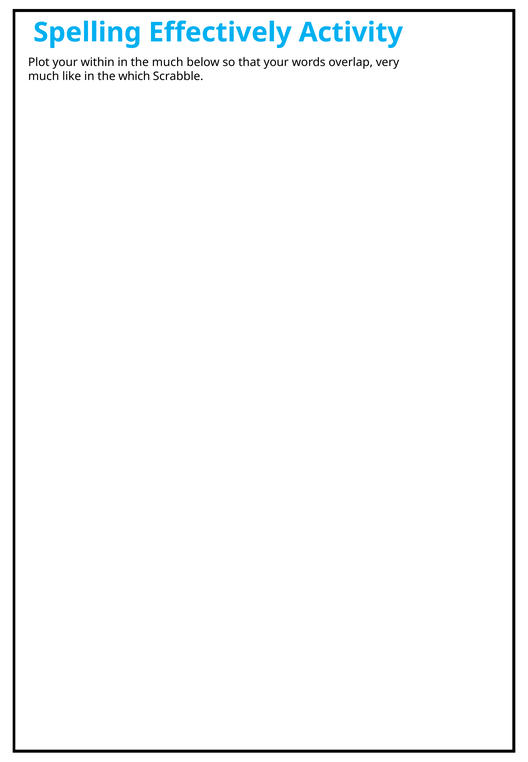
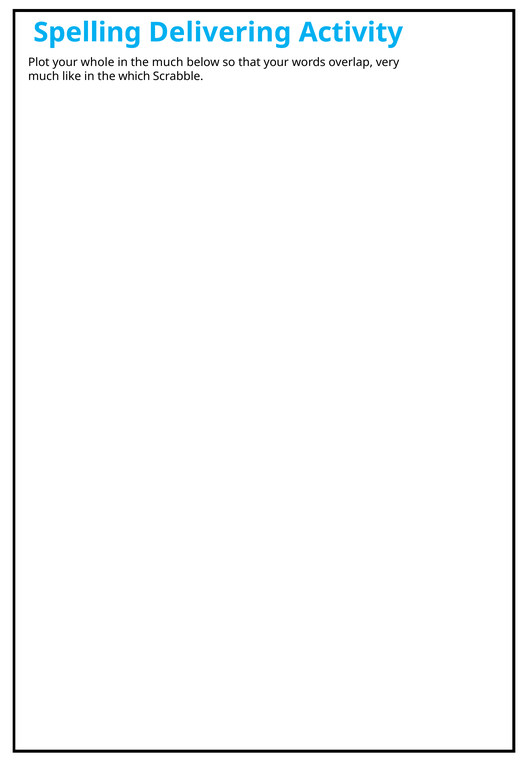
Effectively: Effectively -> Delivering (220, 32)
within: within -> whole (98, 62)
